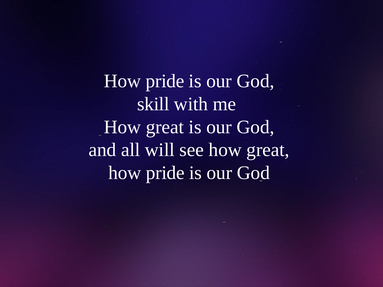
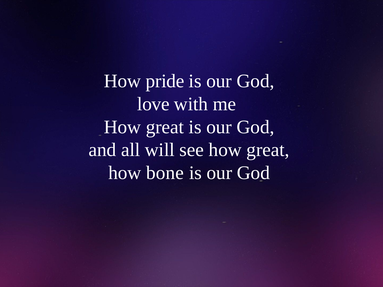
skill: skill -> love (153, 104)
pride: pride -> bone (165, 173)
